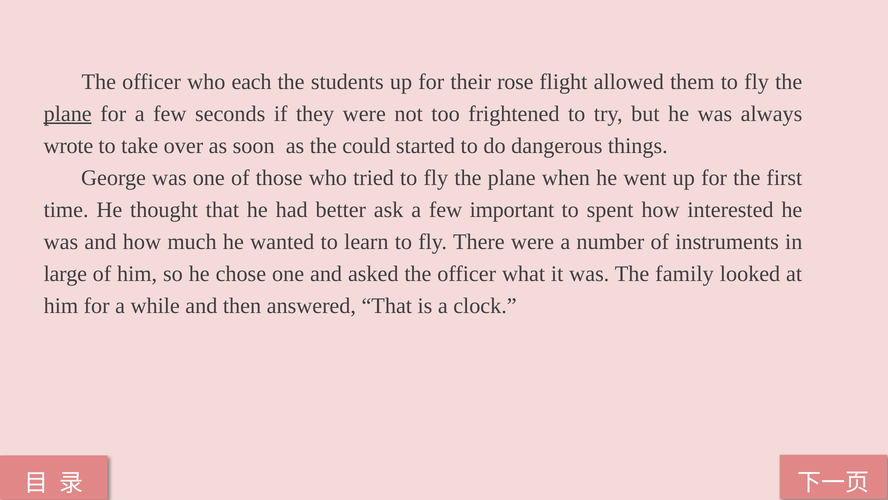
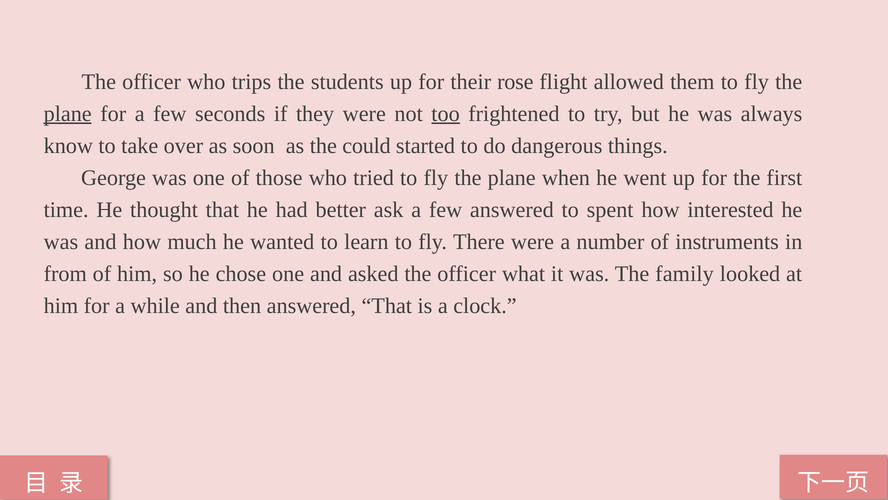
each: each -> trips (251, 82)
too underline: none -> present (446, 114)
wrote: wrote -> know (68, 146)
few important: important -> answered (512, 210)
large: large -> from (65, 273)
